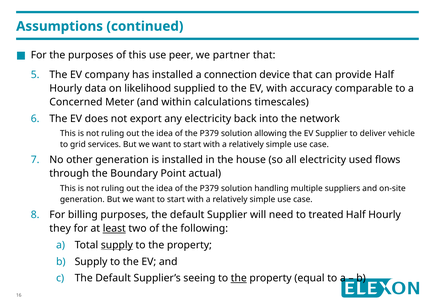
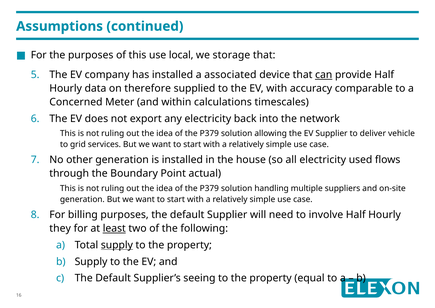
peer: peer -> local (181, 55)
partner: partner -> storage (231, 55)
connection: connection -> associated (230, 75)
can underline: none -> present (324, 75)
likelihood: likelihood -> therefore (148, 88)
treated: treated -> involve (326, 215)
the underline: present -> none (239, 278)
